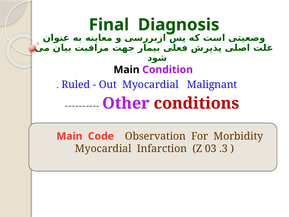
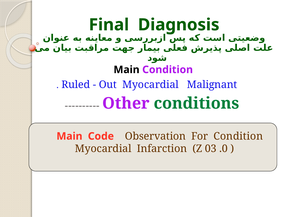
conditions colour: red -> green (196, 103)
For Morbidity: Morbidity -> Condition (238, 136)
.3: .3 -> .0 (224, 149)
